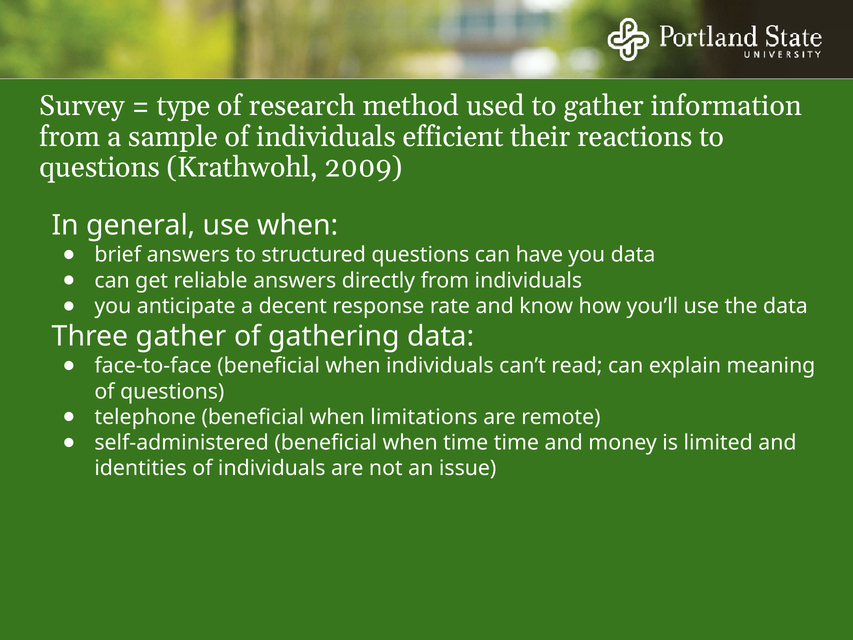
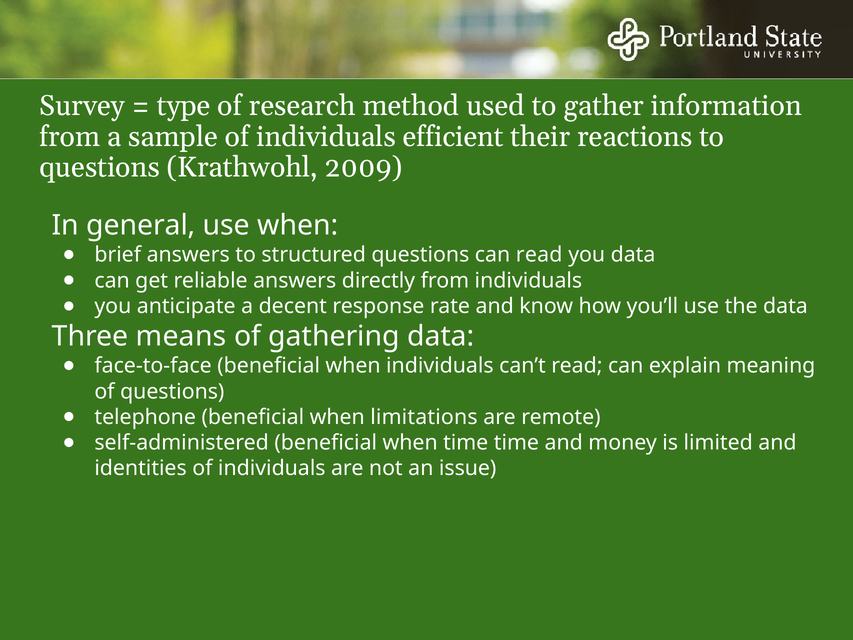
can have: have -> read (539, 255)
Three gather: gather -> means (181, 336)
